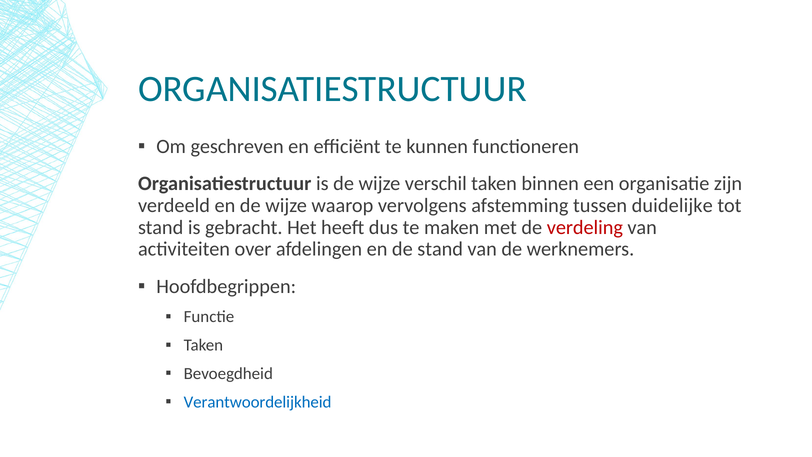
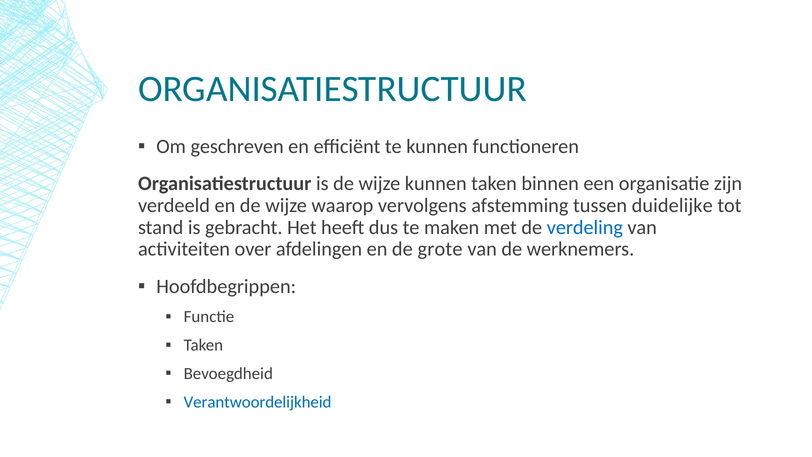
wijze verschil: verschil -> kunnen (436, 183)
verdeling colour: red -> blue (585, 227)
de stand: stand -> grote (440, 249)
